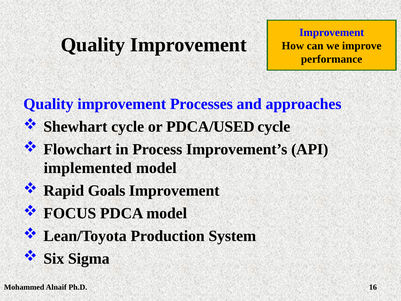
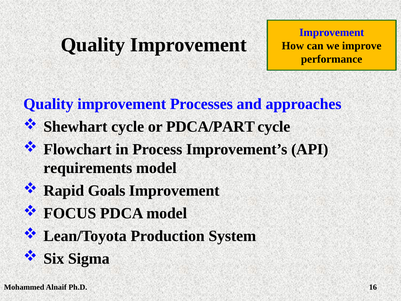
PDCA/USED: PDCA/USED -> PDCA/PART (210, 127)
implemented: implemented -> requirements (88, 168)
